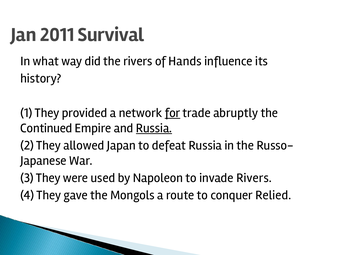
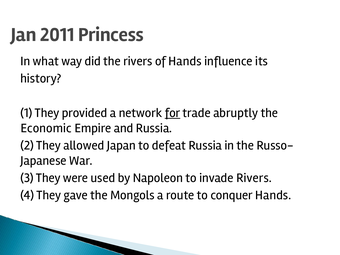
Survival: Survival -> Princess (111, 35)
Continued: Continued -> Economic (46, 128)
Russia underline: present -> none (154, 128)
conquer Relied: Relied -> Hands (273, 195)
